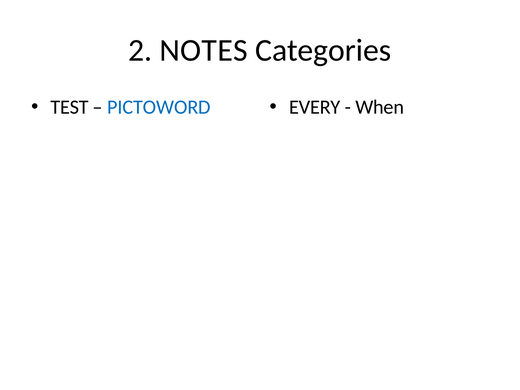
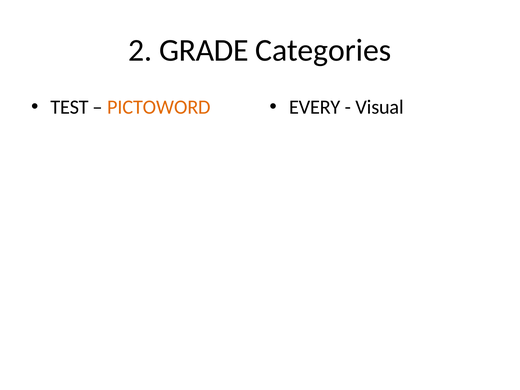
NOTES: NOTES -> GRADE (204, 50)
PICTOWORD colour: blue -> orange (159, 107)
When: When -> Visual (380, 107)
